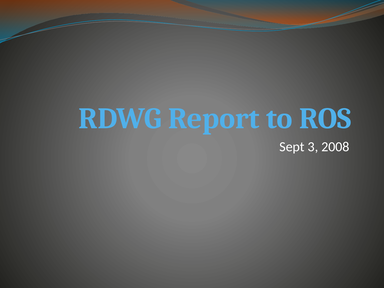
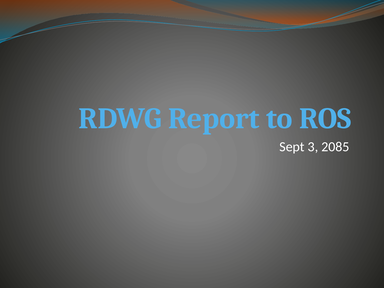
2008: 2008 -> 2085 (335, 147)
